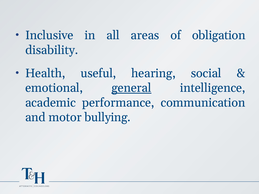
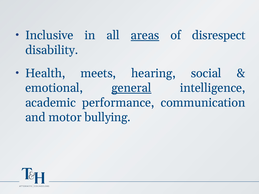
areas underline: none -> present (145, 35)
obligation: obligation -> disrespect (219, 35)
useful: useful -> meets (98, 73)
